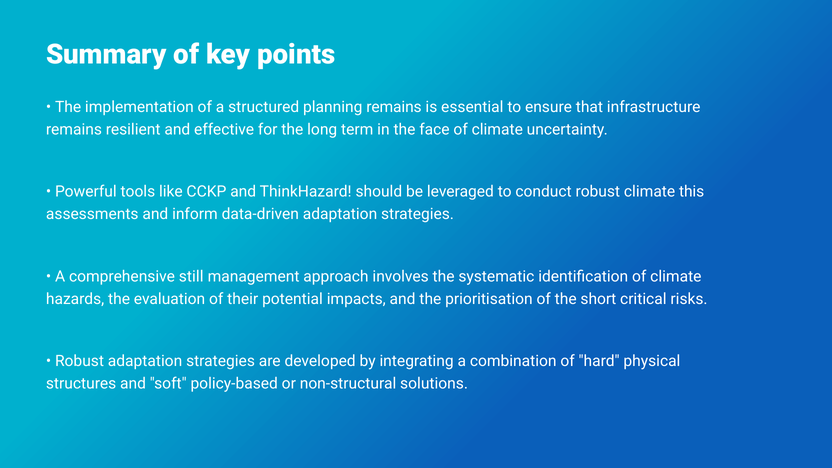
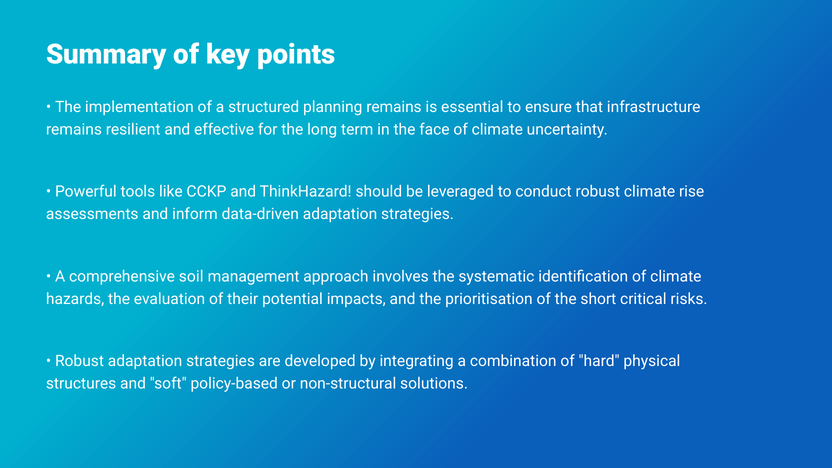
this: this -> rise (692, 192)
still: still -> soil (191, 277)
